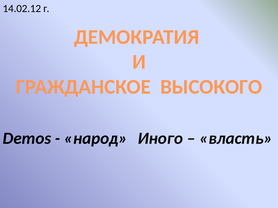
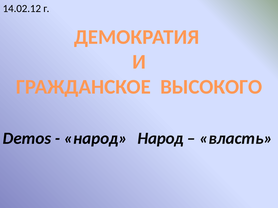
Иного: Иного -> Народ (160, 139)
